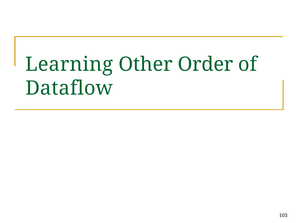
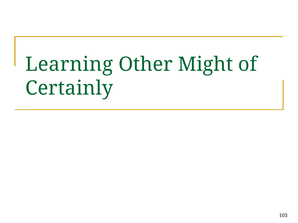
Order: Order -> Might (205, 64)
Dataflow: Dataflow -> Certainly (69, 88)
